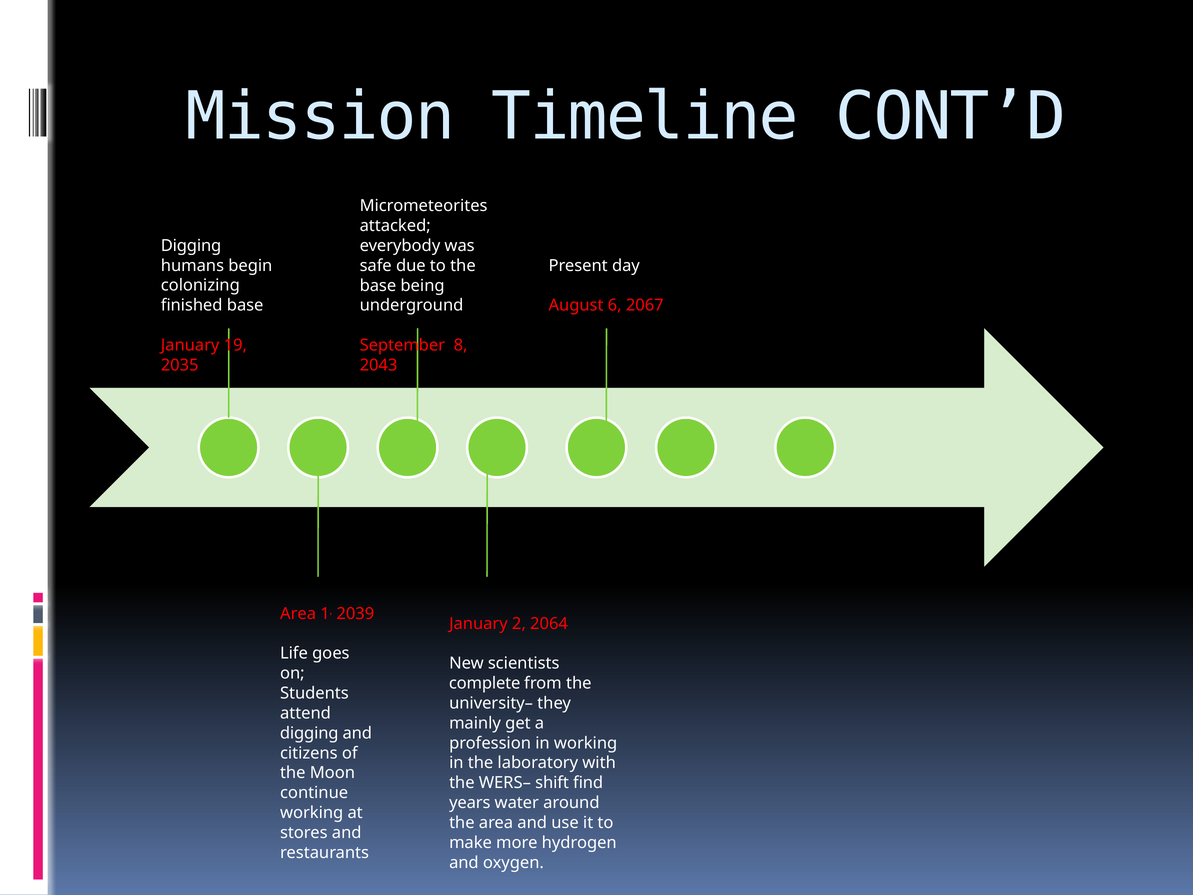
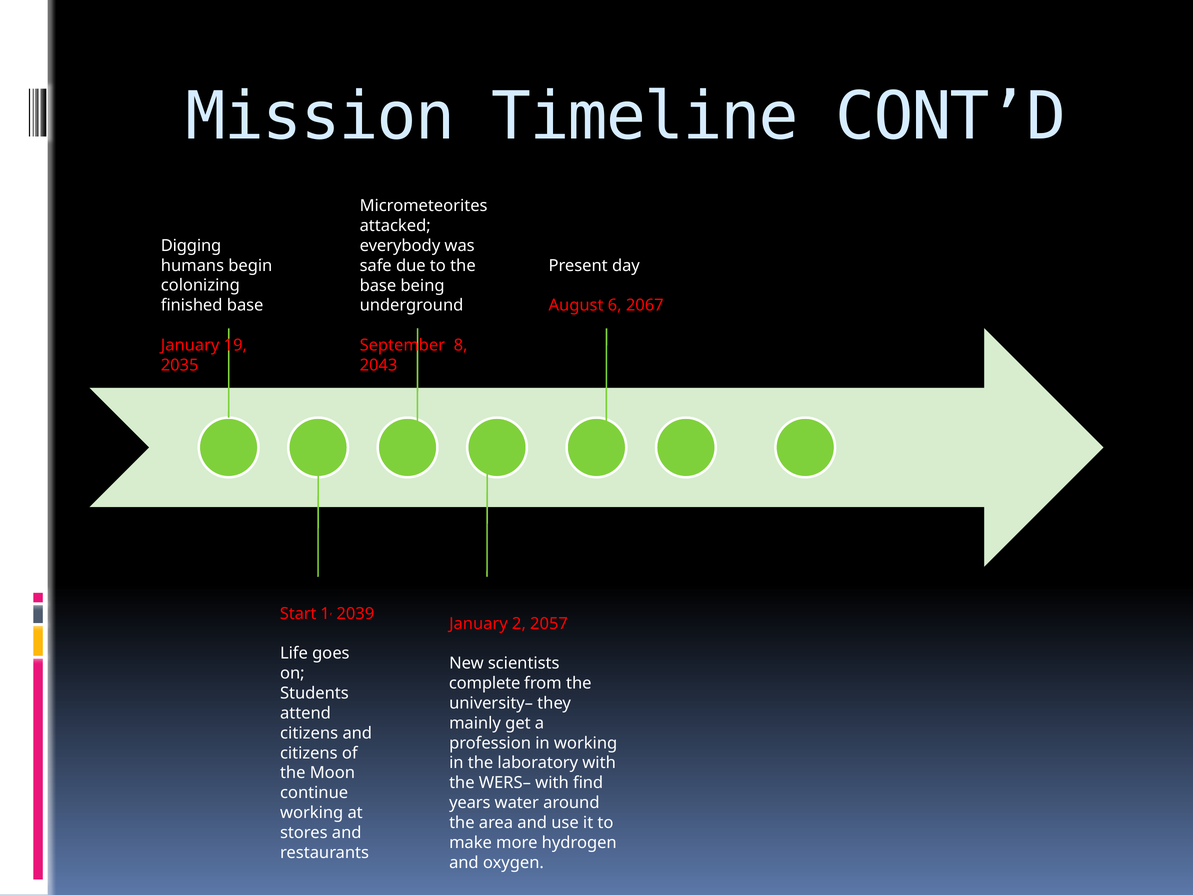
Area: Area -> Start (298, 613)
2064: 2064 -> 2057 (549, 623)
digging: digging -> citizens (309, 733)
WERS– shift: shift -> with (552, 783)
